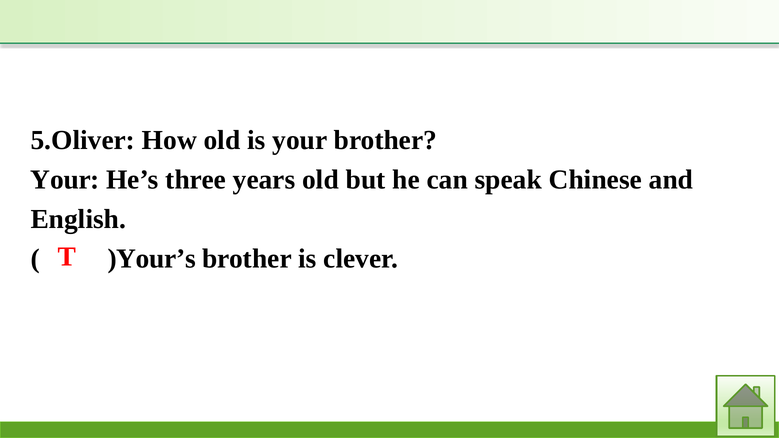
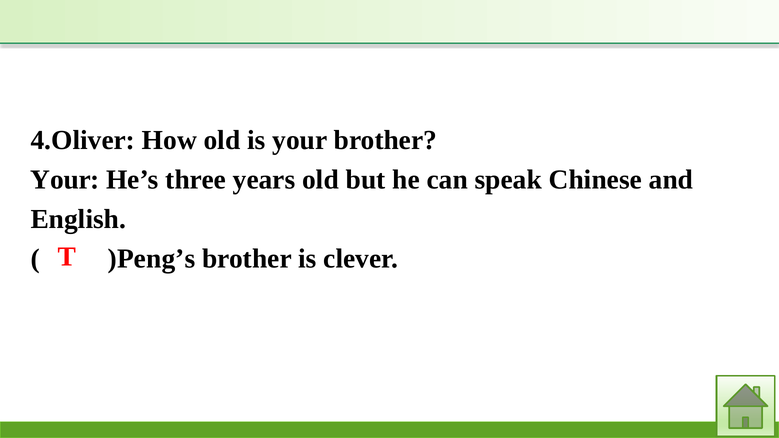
5.Oliver: 5.Oliver -> 4.Oliver (83, 140)
)Your’s: )Your’s -> )Peng’s (152, 259)
